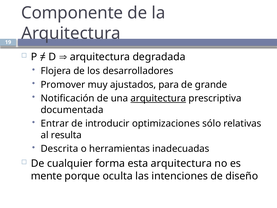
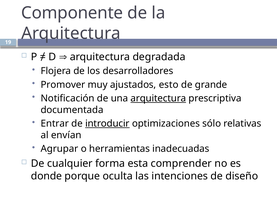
para: para -> esto (169, 85)
introducir underline: none -> present (107, 123)
resulta: resulta -> envían (66, 135)
Descrita: Descrita -> Agrupar (59, 149)
esta arquitectura: arquitectura -> comprender (181, 163)
mente: mente -> donde (46, 176)
